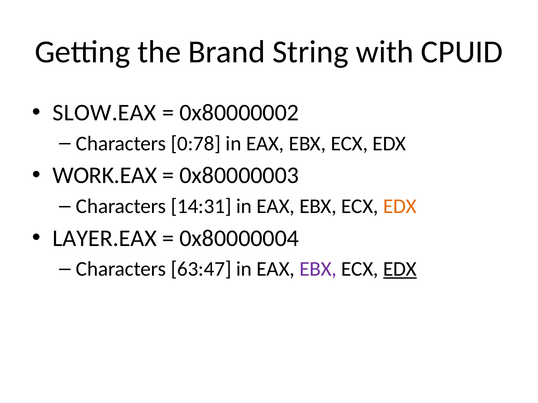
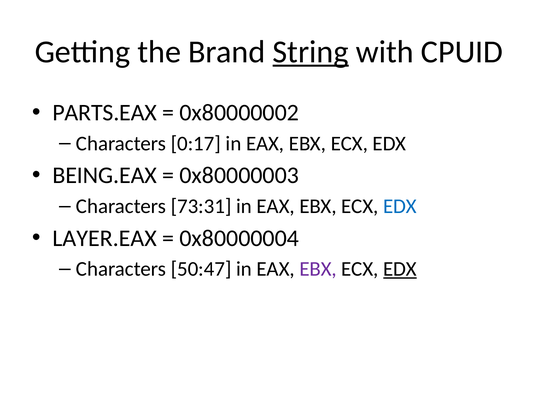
String underline: none -> present (311, 52)
SLOW.EAX: SLOW.EAX -> PARTS.EAX (105, 113)
0:78: 0:78 -> 0:17 (196, 144)
WORK.EAX: WORK.EAX -> BEING.EAX (105, 176)
14:31: 14:31 -> 73:31 (201, 207)
EDX colour: orange -> blue (400, 207)
63:47: 63:47 -> 50:47 (201, 269)
